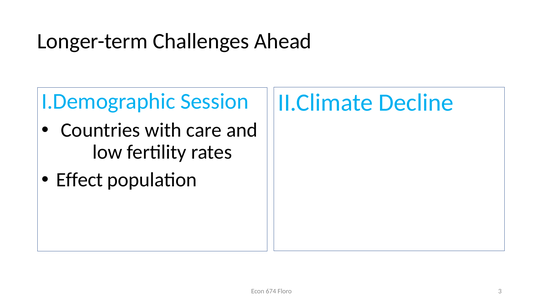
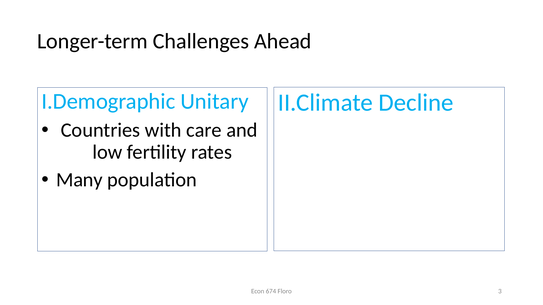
Session: Session -> Unitary (214, 102)
Effect: Effect -> Many (79, 180)
